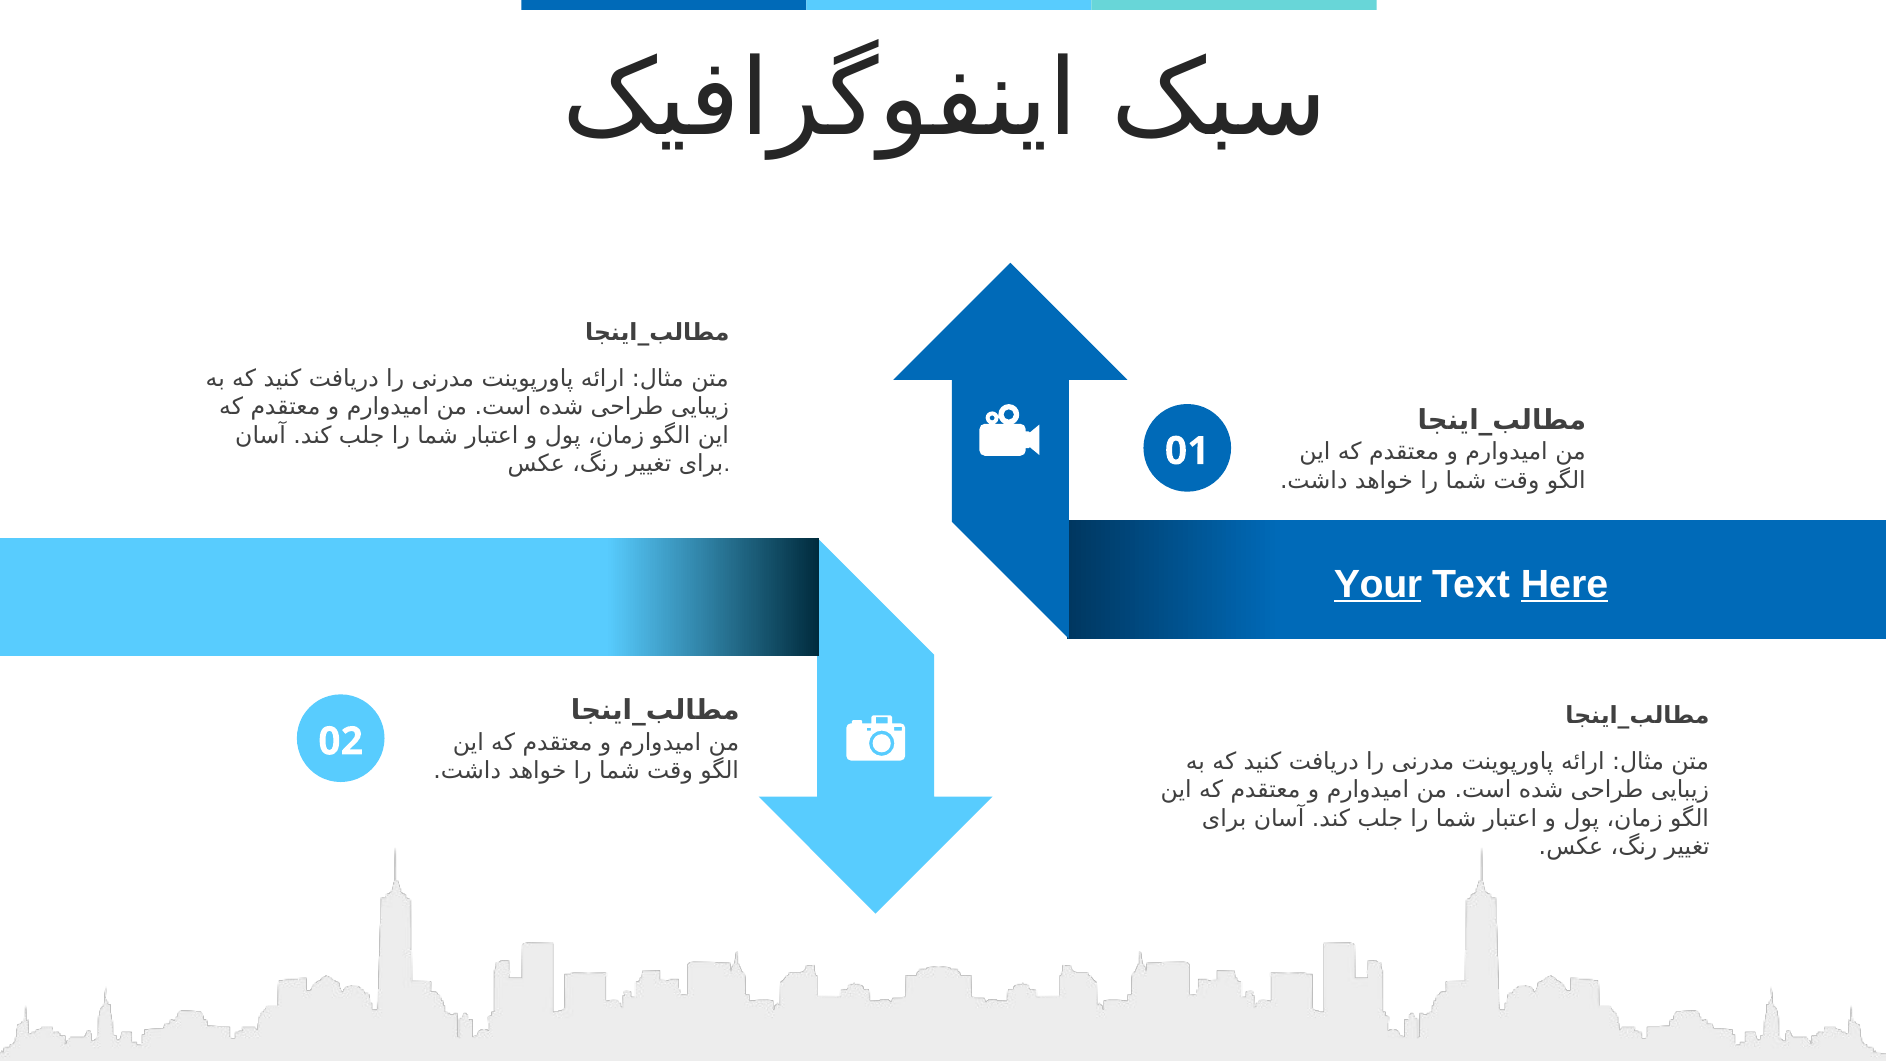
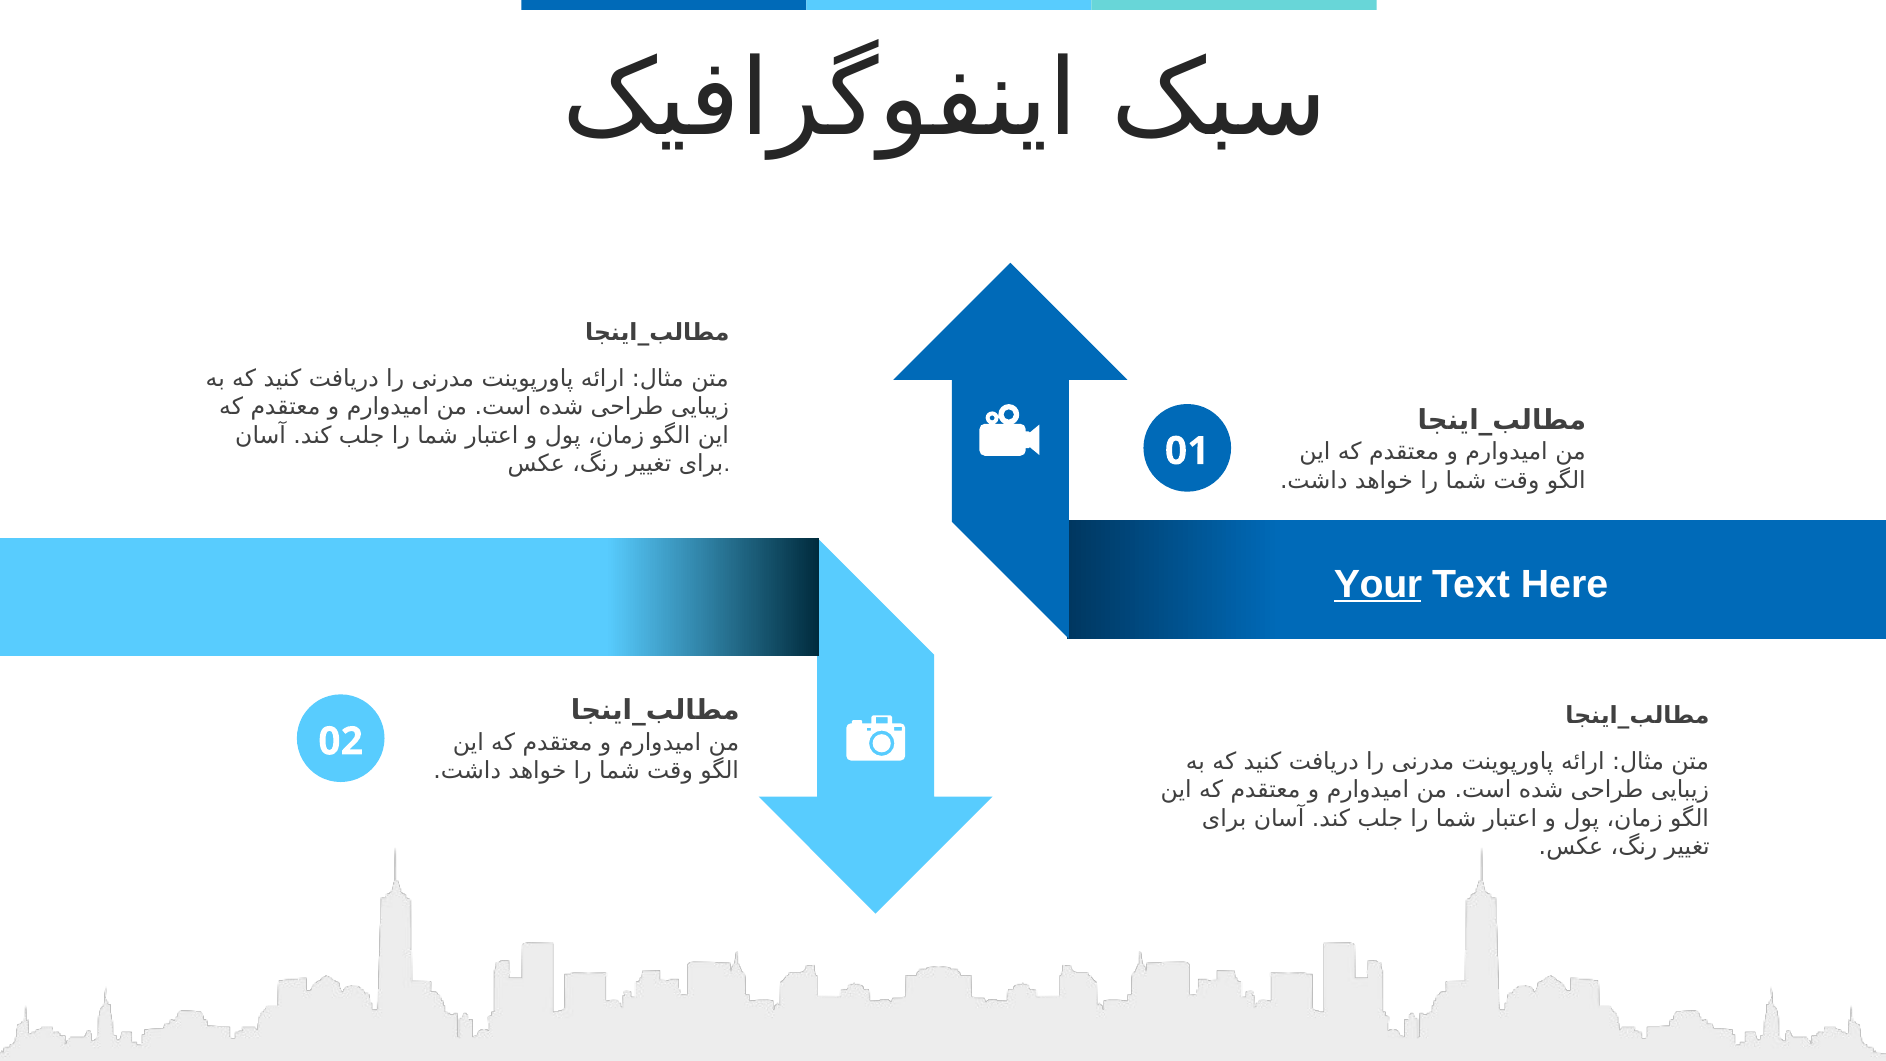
Here underline: present -> none (1565, 584)
